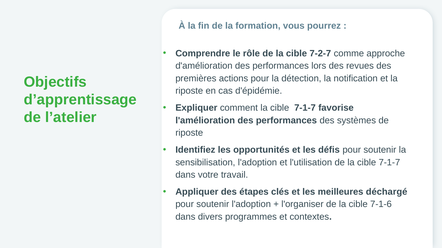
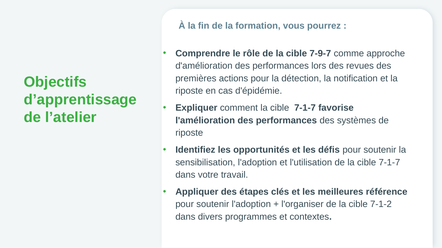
7-2-7: 7-2-7 -> 7-9-7 (320, 54)
déchargé: déchargé -> référence (387, 192)
7-1-6: 7-1-6 -> 7-1-2 (381, 205)
